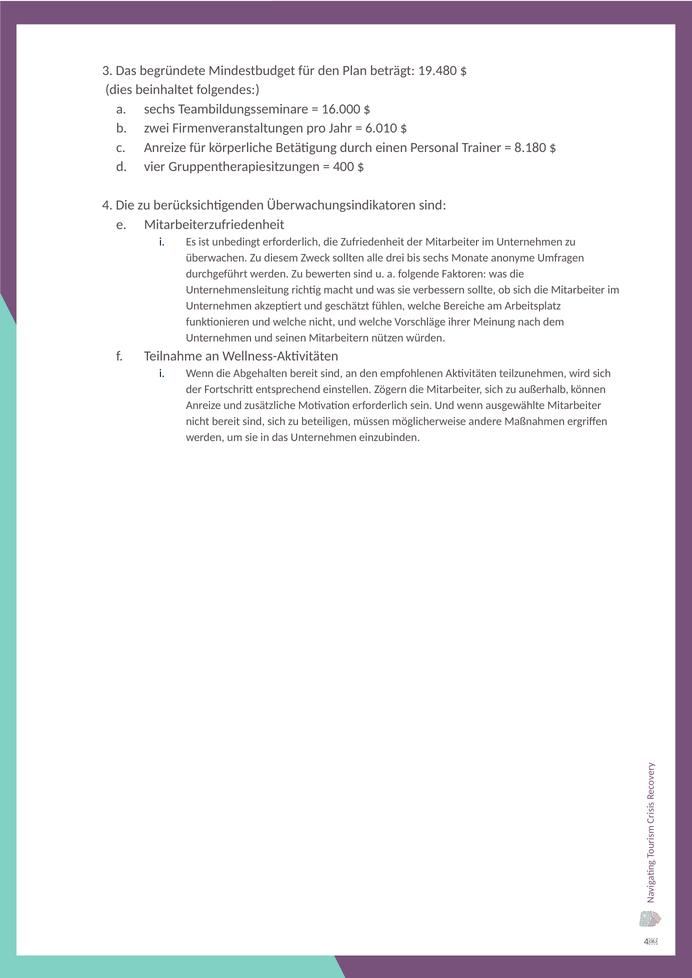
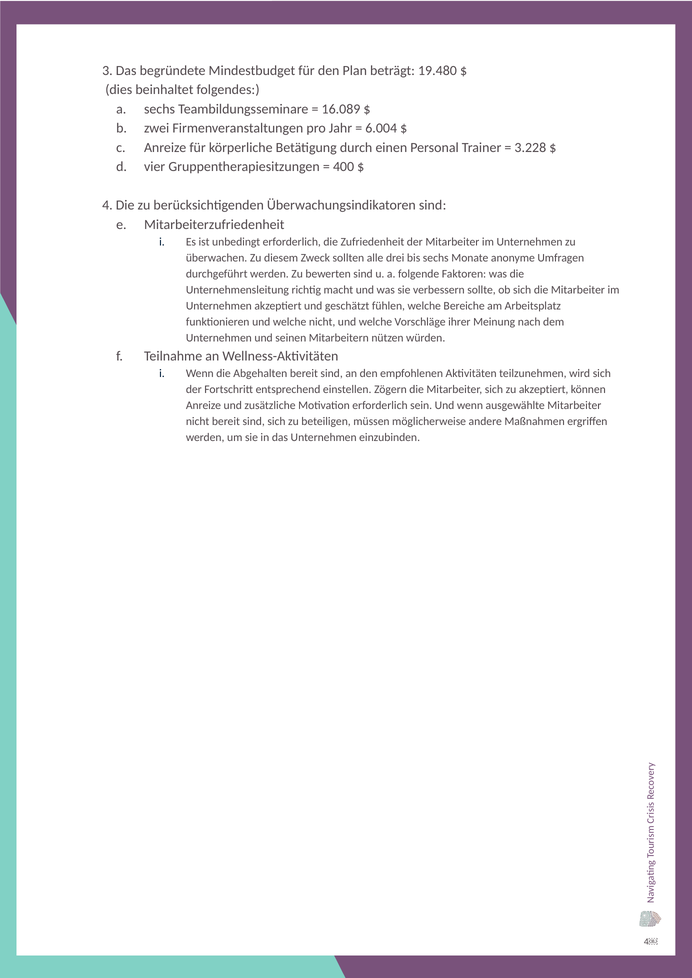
16.000: 16.000 -> 16.089 (341, 109)
6.010: 6.010 -> 6.004 (381, 128)
8.180: 8.180 -> 3.228 (530, 148)
zu außerhalb: außerhalb -> akzeptiert (544, 389)
